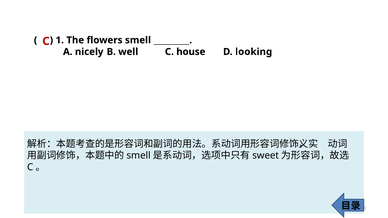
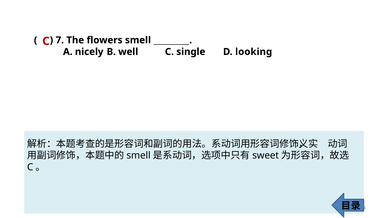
1: 1 -> 7 (60, 40)
house: house -> single (191, 52)
